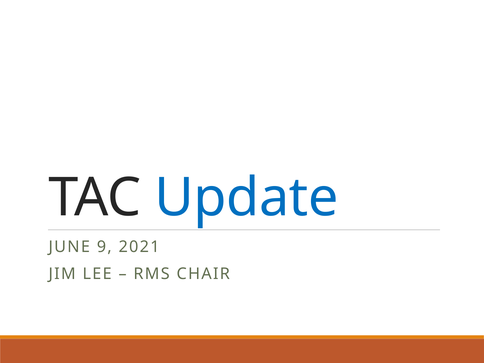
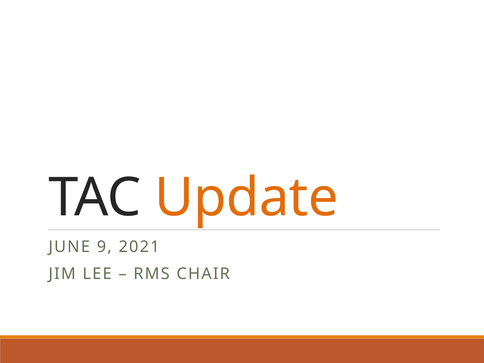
Update colour: blue -> orange (246, 198)
